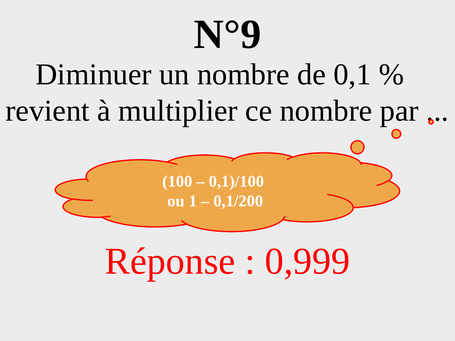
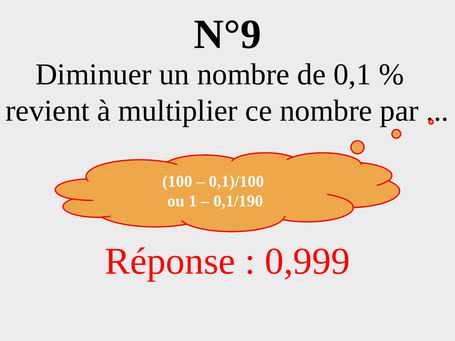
0,1/200: 0,1/200 -> 0,1/190 (238, 201)
